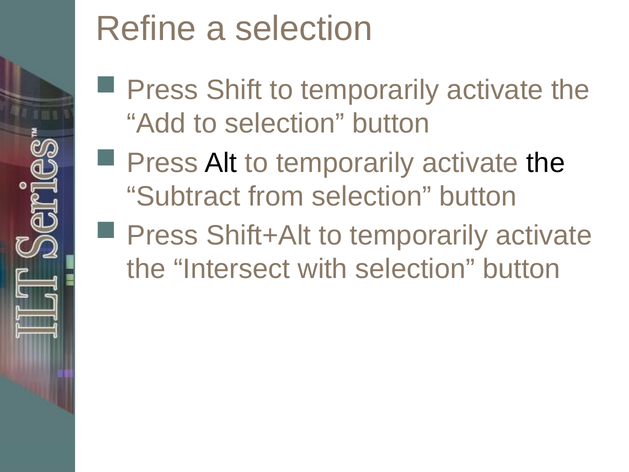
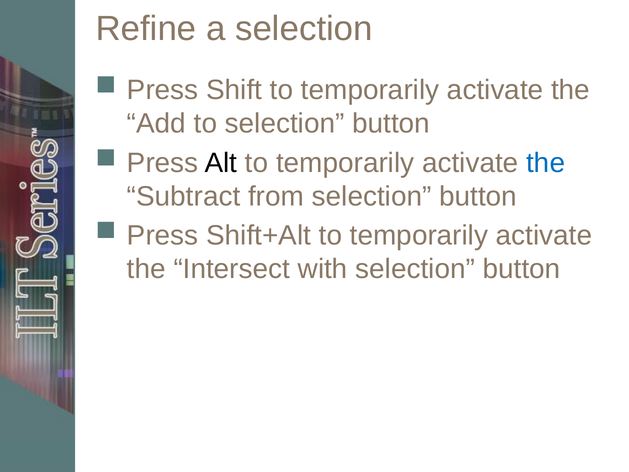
the colour: black -> blue (546, 163)
